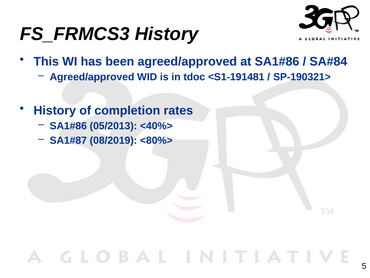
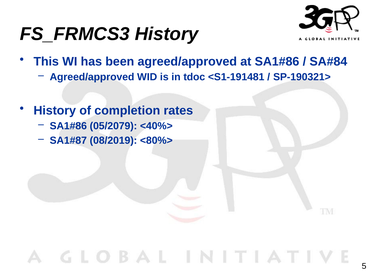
05/2013: 05/2013 -> 05/2079 (113, 126)
